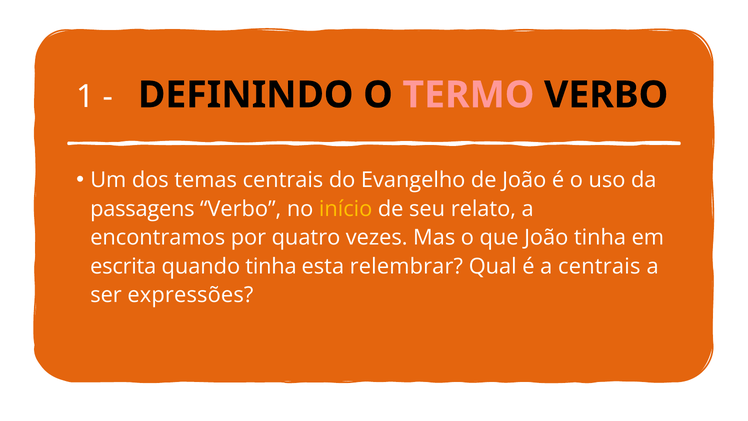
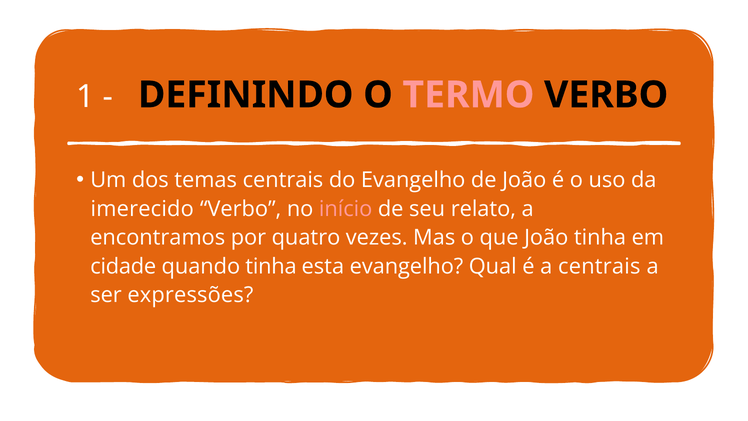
passagens: passagens -> imerecido (142, 209)
início colour: yellow -> pink (346, 209)
escrita: escrita -> cidade (123, 266)
esta relembrar: relembrar -> evangelho (406, 266)
